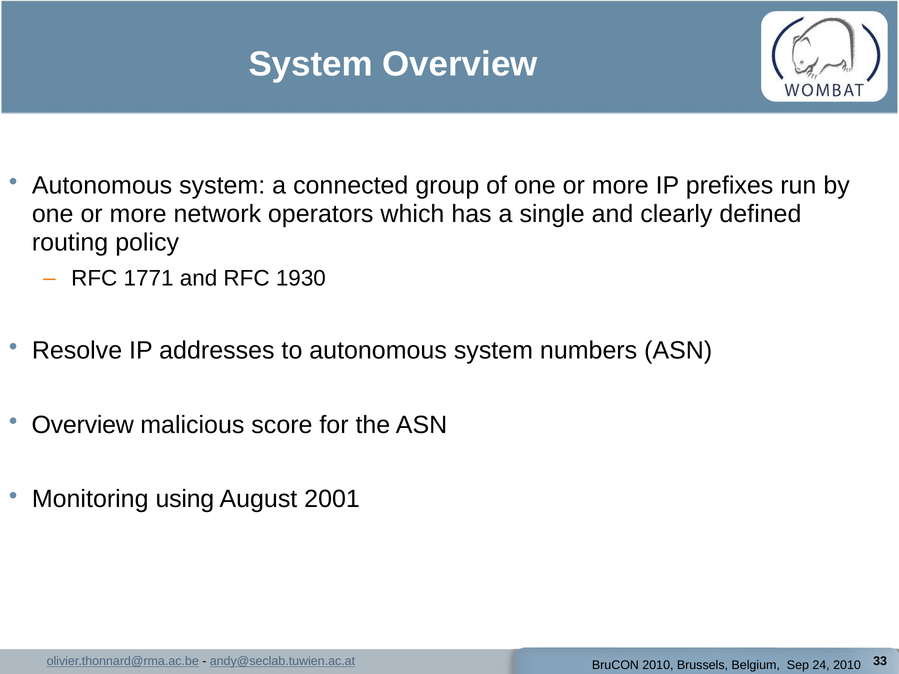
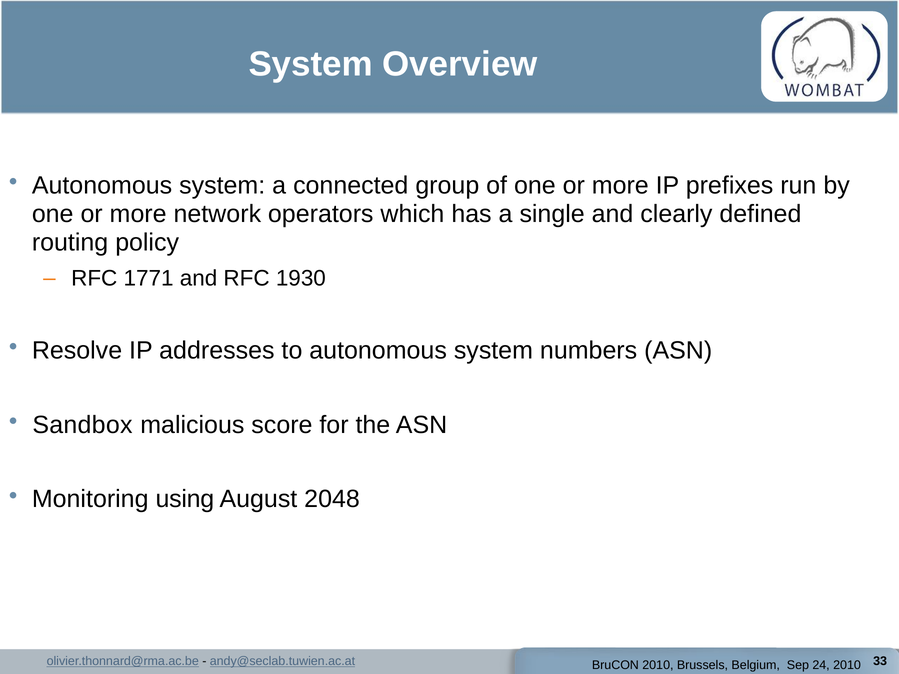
Overview: Overview -> Sandbox (82, 425)
2001: 2001 -> 2048 (332, 499)
